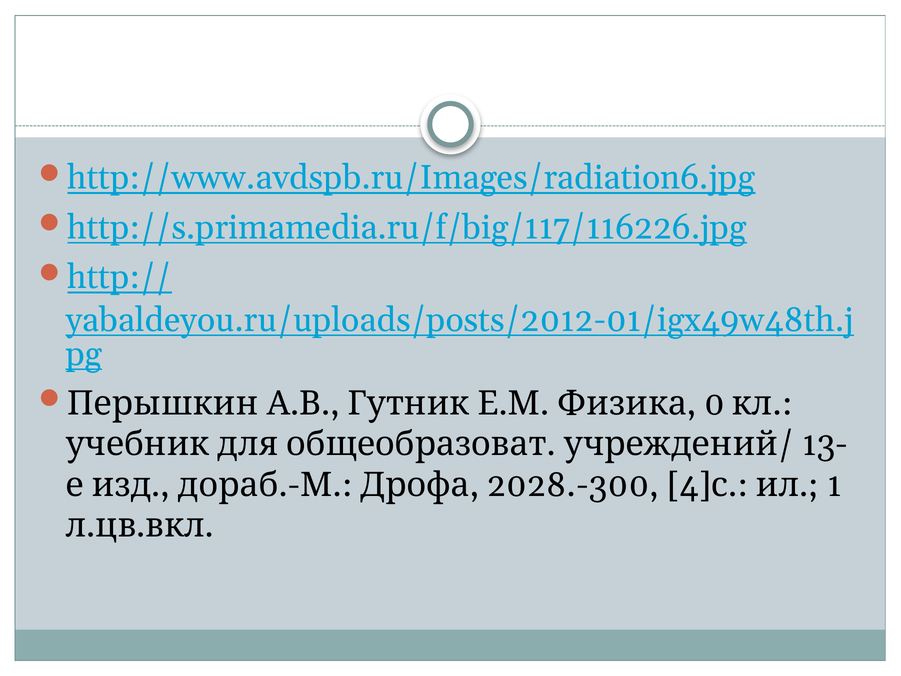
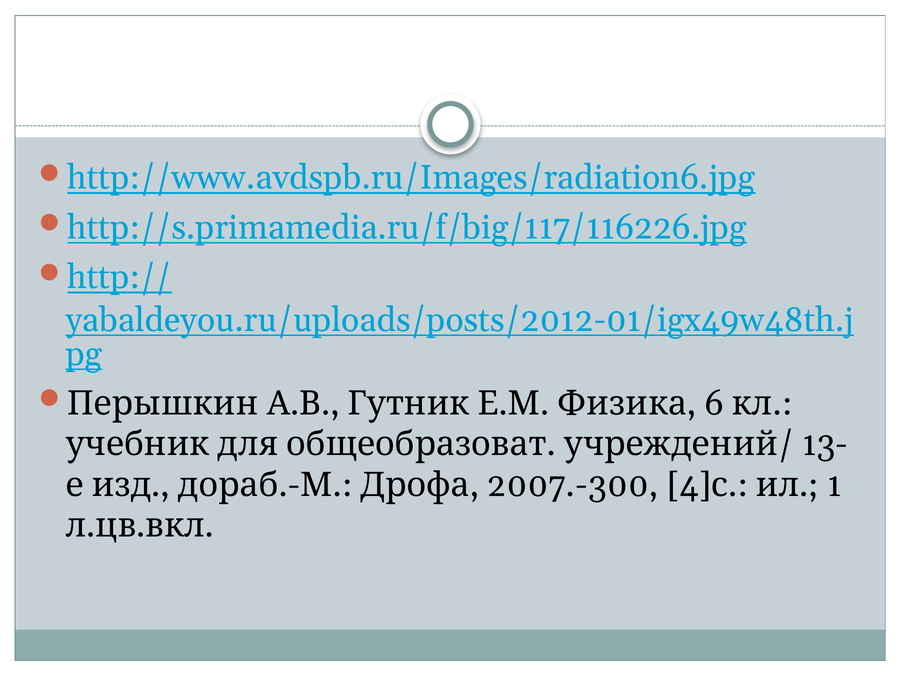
0: 0 -> 6 (714, 404)
2028.-300: 2028.-300 -> 2007.-300 (573, 485)
